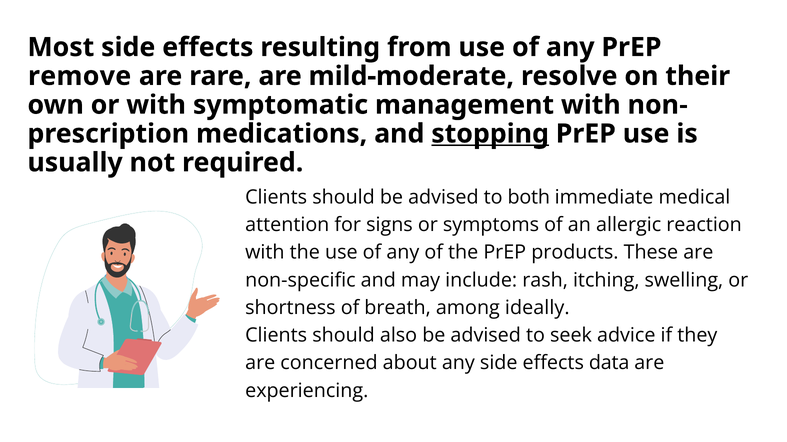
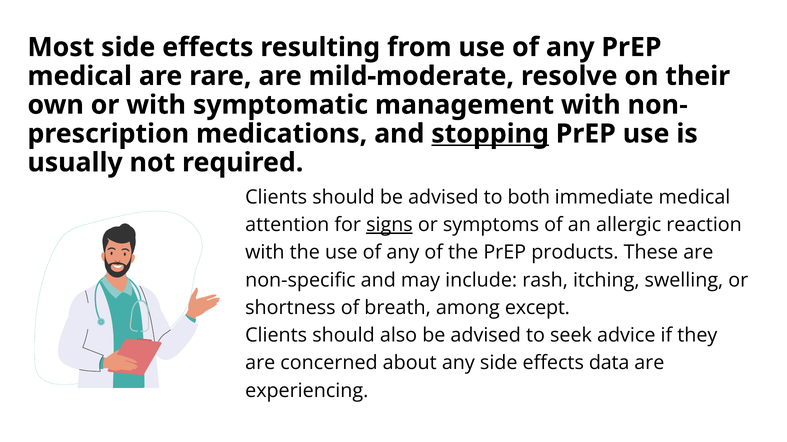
remove: remove -> medical (80, 76)
signs underline: none -> present (389, 225)
ideally: ideally -> except (537, 308)
